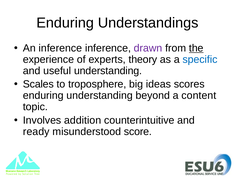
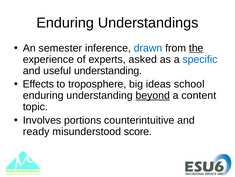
An inference: inference -> semester (60, 48)
drawn colour: purple -> blue (148, 48)
theory: theory -> asked (143, 59)
Scales: Scales -> Effects (38, 84)
scores: scores -> school (189, 84)
beyond underline: none -> present (153, 95)
addition: addition -> portions (83, 120)
